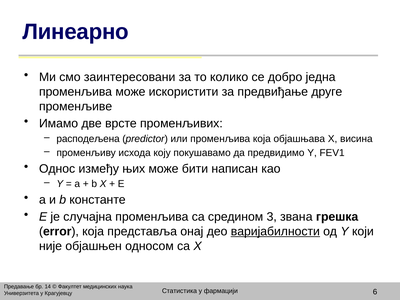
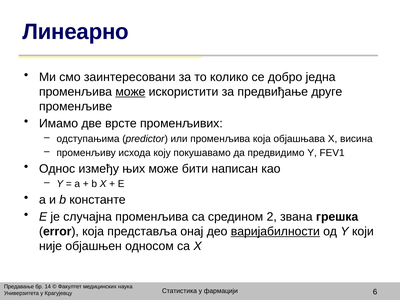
може underline: none -> present (130, 92)
расподељена: расподељена -> одступањима (88, 139)
3: 3 -> 2 (272, 217)
